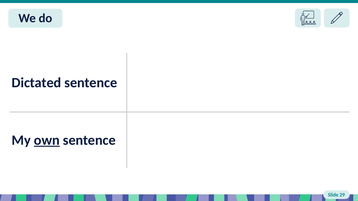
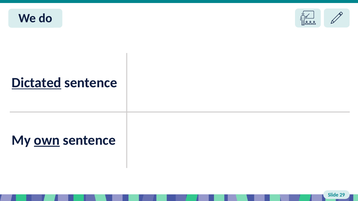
Dictated underline: none -> present (36, 83)
